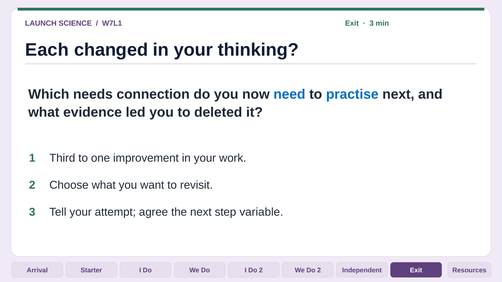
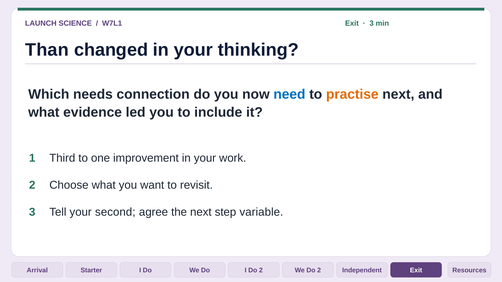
Each: Each -> Than (47, 50)
practise colour: blue -> orange (352, 94)
deleted: deleted -> include (218, 112)
attempt: attempt -> second (115, 213)
